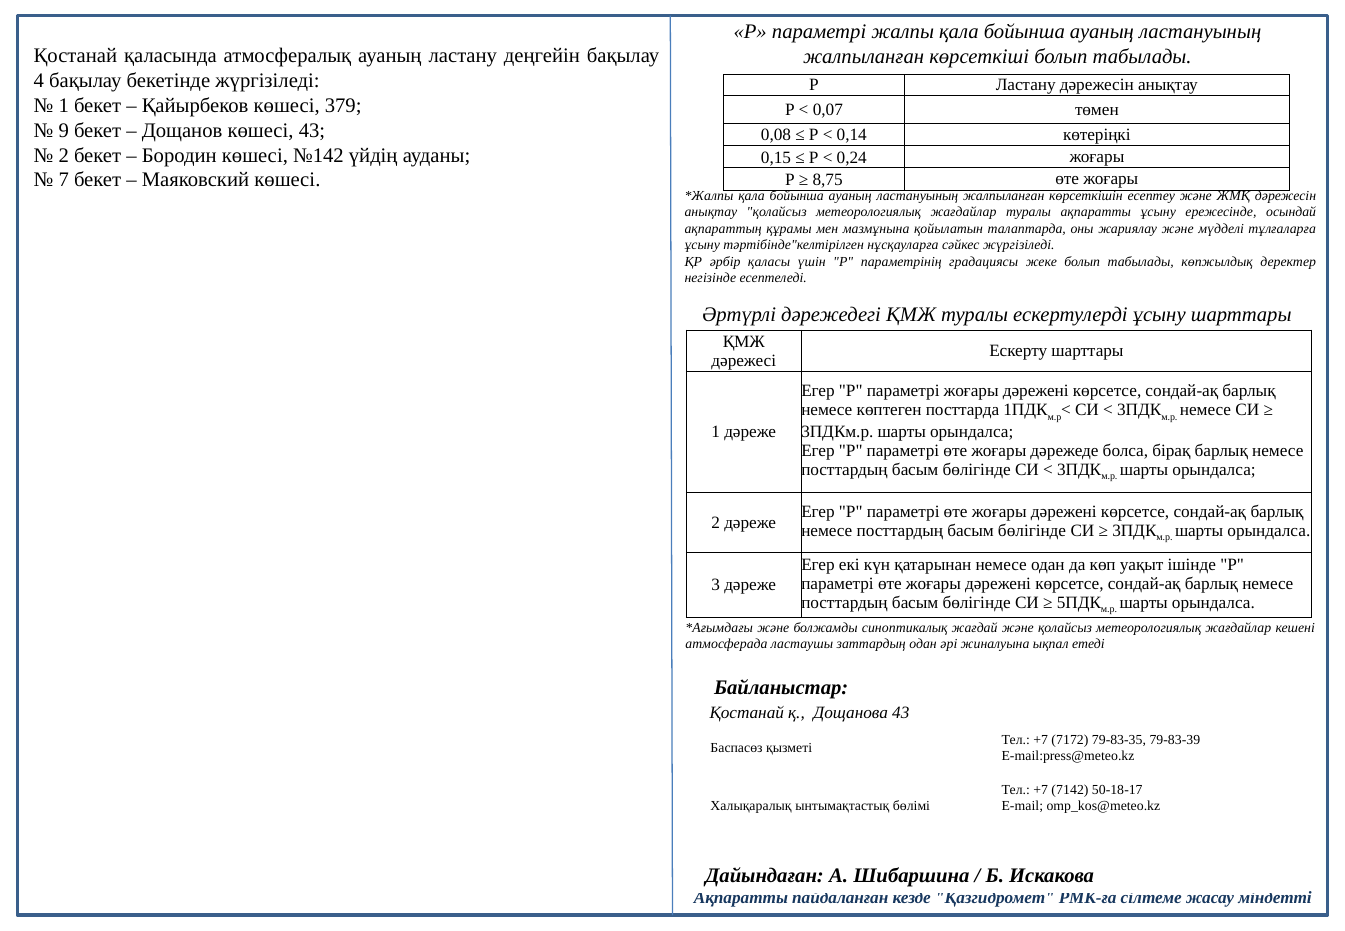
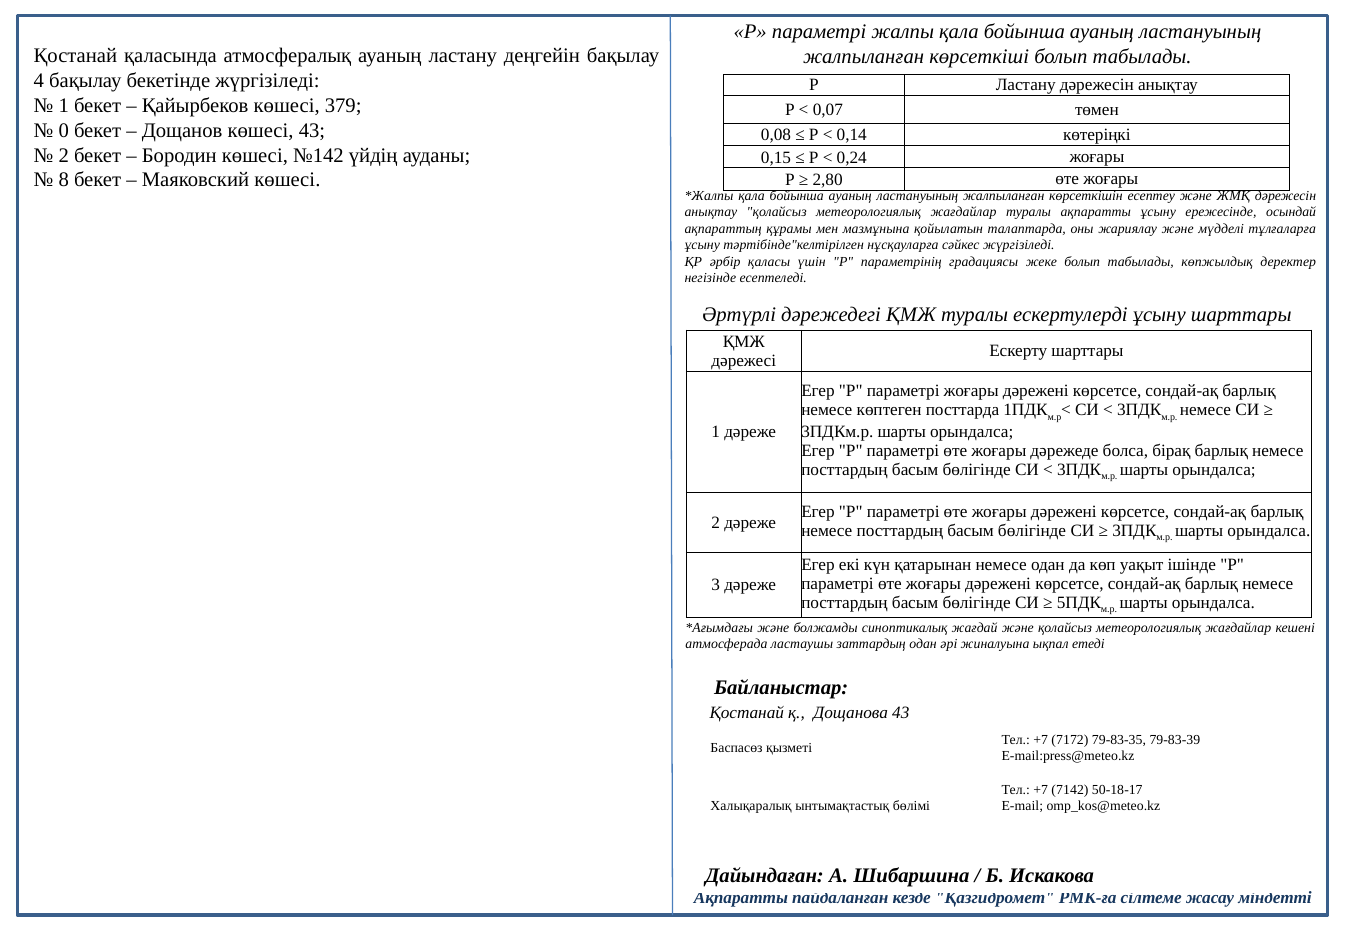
9: 9 -> 0 (64, 130)
7: 7 -> 8 (64, 180)
8,75: 8,75 -> 2,80 (828, 180)
